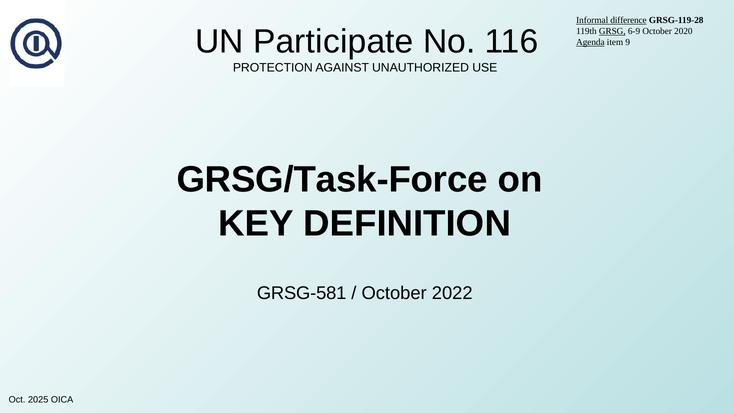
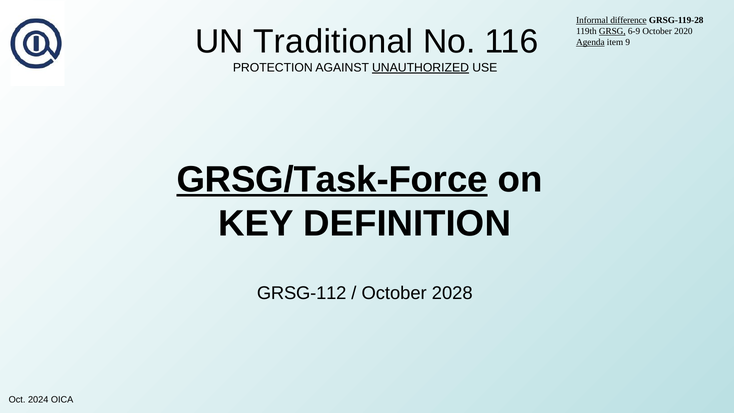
Participate: Participate -> Traditional (333, 42)
UNAUTHORIZED underline: none -> present (421, 68)
GRSG/Task-Force underline: none -> present (332, 179)
GRSG-581: GRSG-581 -> GRSG-112 (302, 293)
2022: 2022 -> 2028 (452, 293)
2025: 2025 -> 2024 (38, 399)
